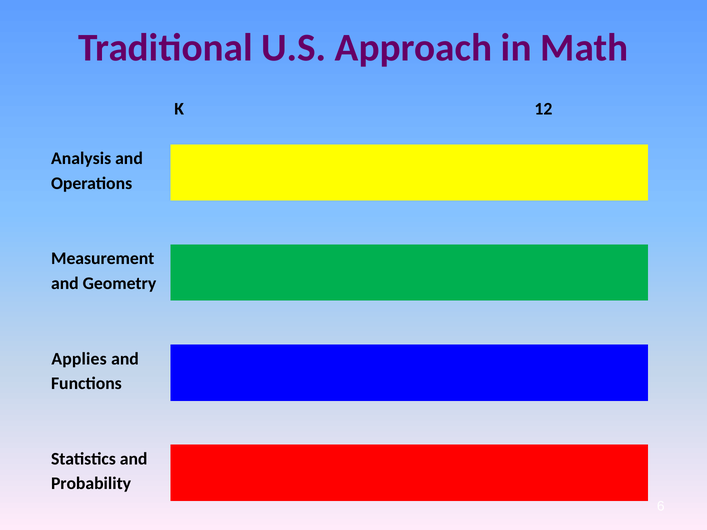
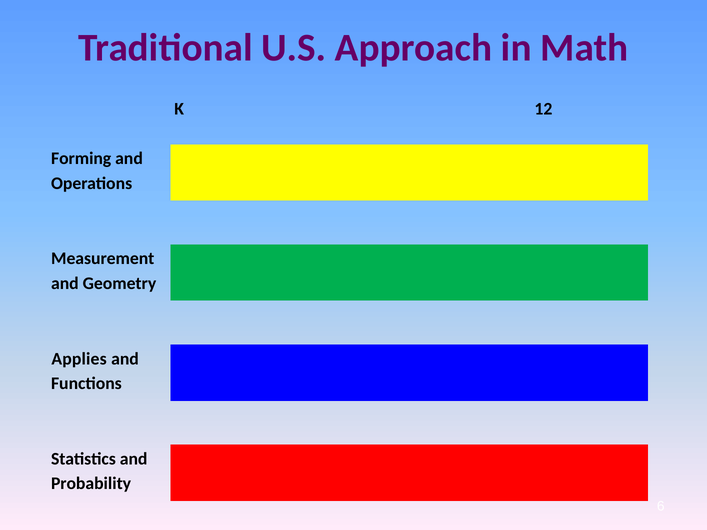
Analysis: Analysis -> Forming (81, 159)
